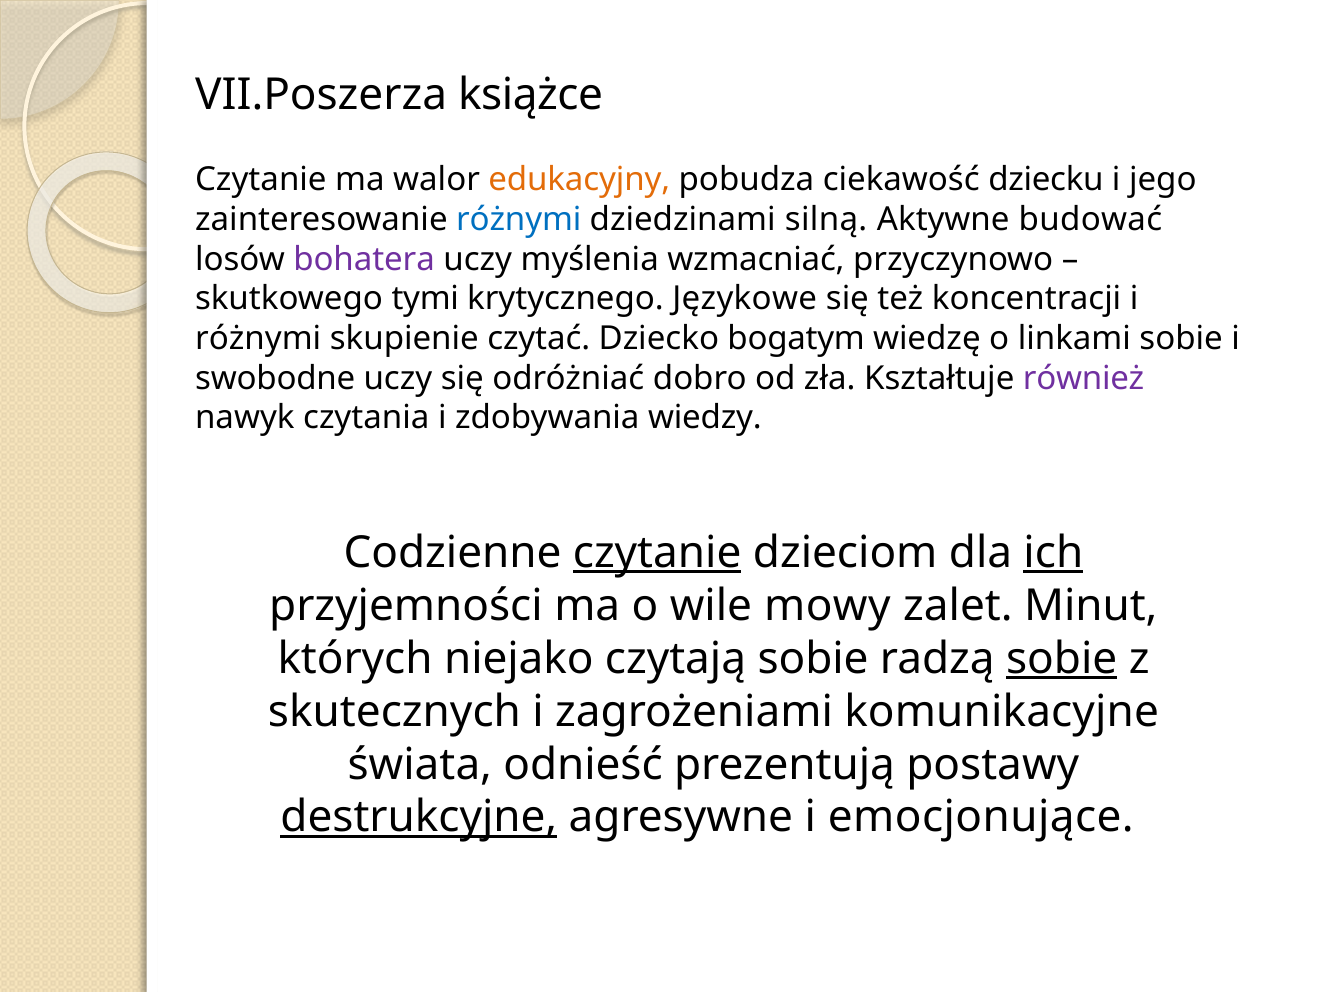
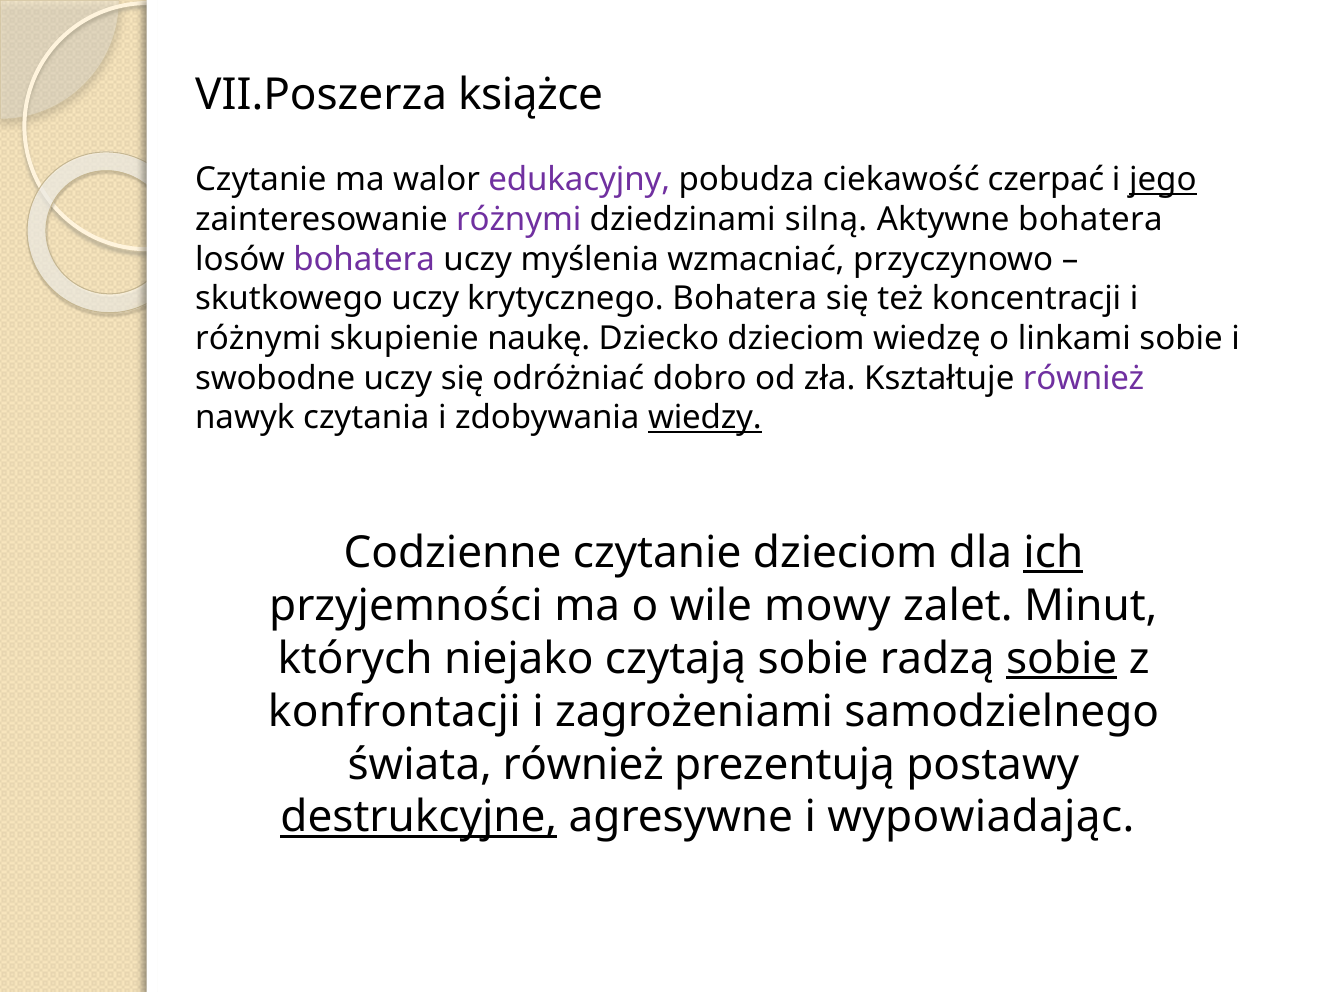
edukacyjny colour: orange -> purple (579, 180)
dziecku: dziecku -> czerpać (1046, 180)
jego underline: none -> present (1163, 180)
różnymi colour: blue -> purple (519, 219)
Aktywne budować: budować -> bohatera (1090, 219)
skutkowego tymi: tymi -> uczy (425, 299)
krytycznego Językowe: Językowe -> Bohatera (745, 299)
czytać: czytać -> naukę (539, 339)
Dziecko bogatym: bogatym -> dzieciom (796, 339)
wiedzy underline: none -> present (705, 418)
czytanie underline: present -> none (657, 553)
skutecznych: skutecznych -> konfrontacji (394, 712)
komunikacyjne: komunikacyjne -> samodzielnego (1002, 712)
świata odnieść: odnieść -> również (583, 765)
emocjonujące: emocjonujące -> wypowiadając (981, 818)
